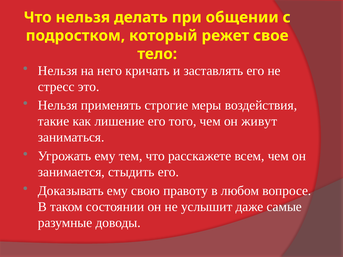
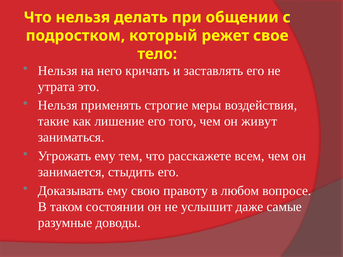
стресс: стресс -> утрата (56, 87)
